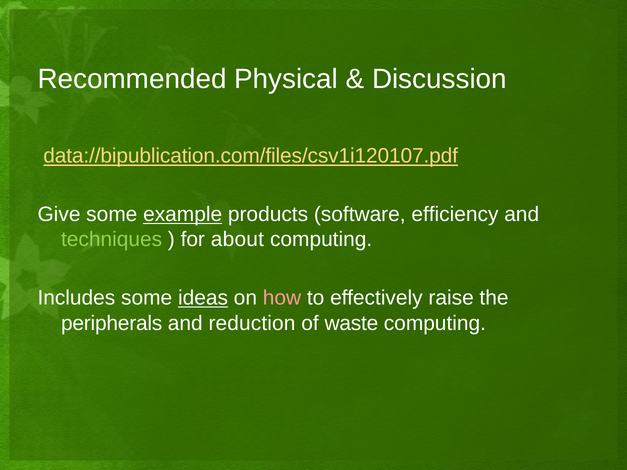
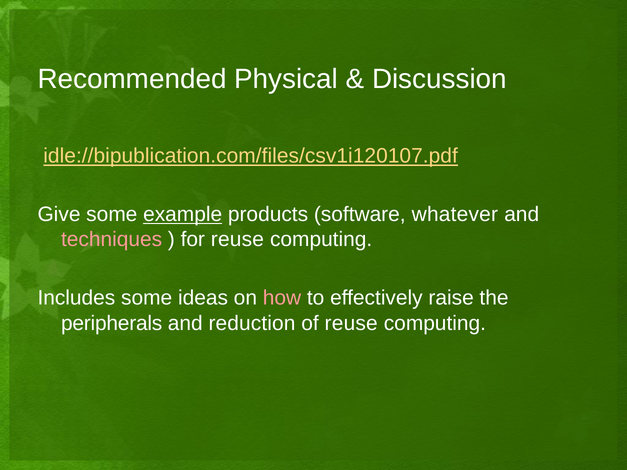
data://bipublication.com/files/csv1i120107.pdf: data://bipublication.com/files/csv1i120107.pdf -> idle://bipublication.com/files/csv1i120107.pdf (251, 156)
efficiency: efficiency -> whatever (455, 215)
techniques colour: light green -> pink (112, 240)
for about: about -> reuse (237, 240)
ideas underline: present -> none (203, 298)
of waste: waste -> reuse (351, 323)
